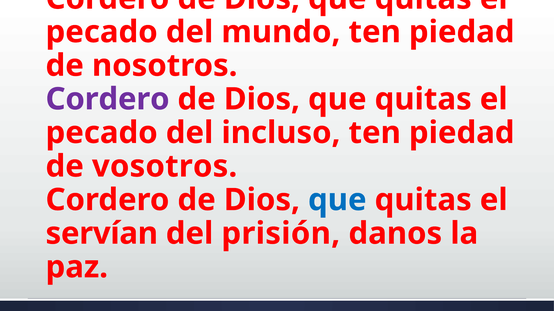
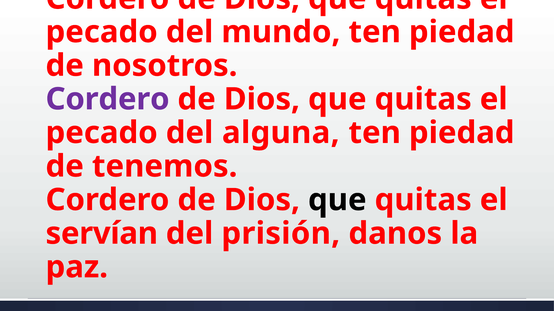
incluso: incluso -> alguna (281, 133)
vosotros: vosotros -> tenemos (165, 167)
que colour: blue -> black (337, 200)
